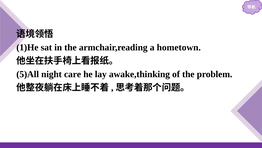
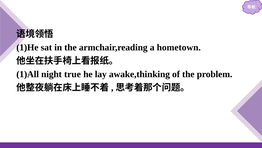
5)All: 5)All -> 1)All (28, 74)
care: care -> true (73, 74)
